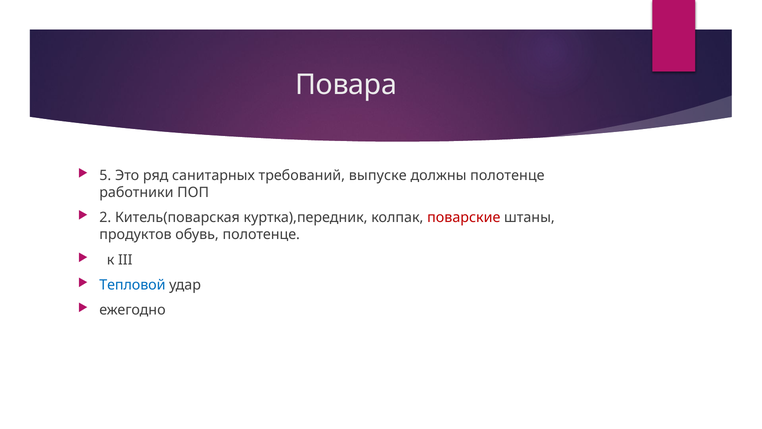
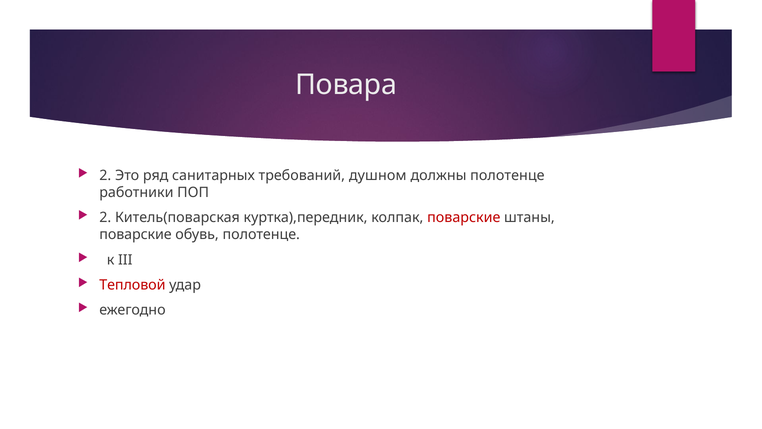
5: 5 -> 2 (105, 175)
выпуске: выпуске -> душном (378, 175)
продуктов: продуктов -> поварские (136, 235)
Тепловой colour: blue -> red (132, 285)
